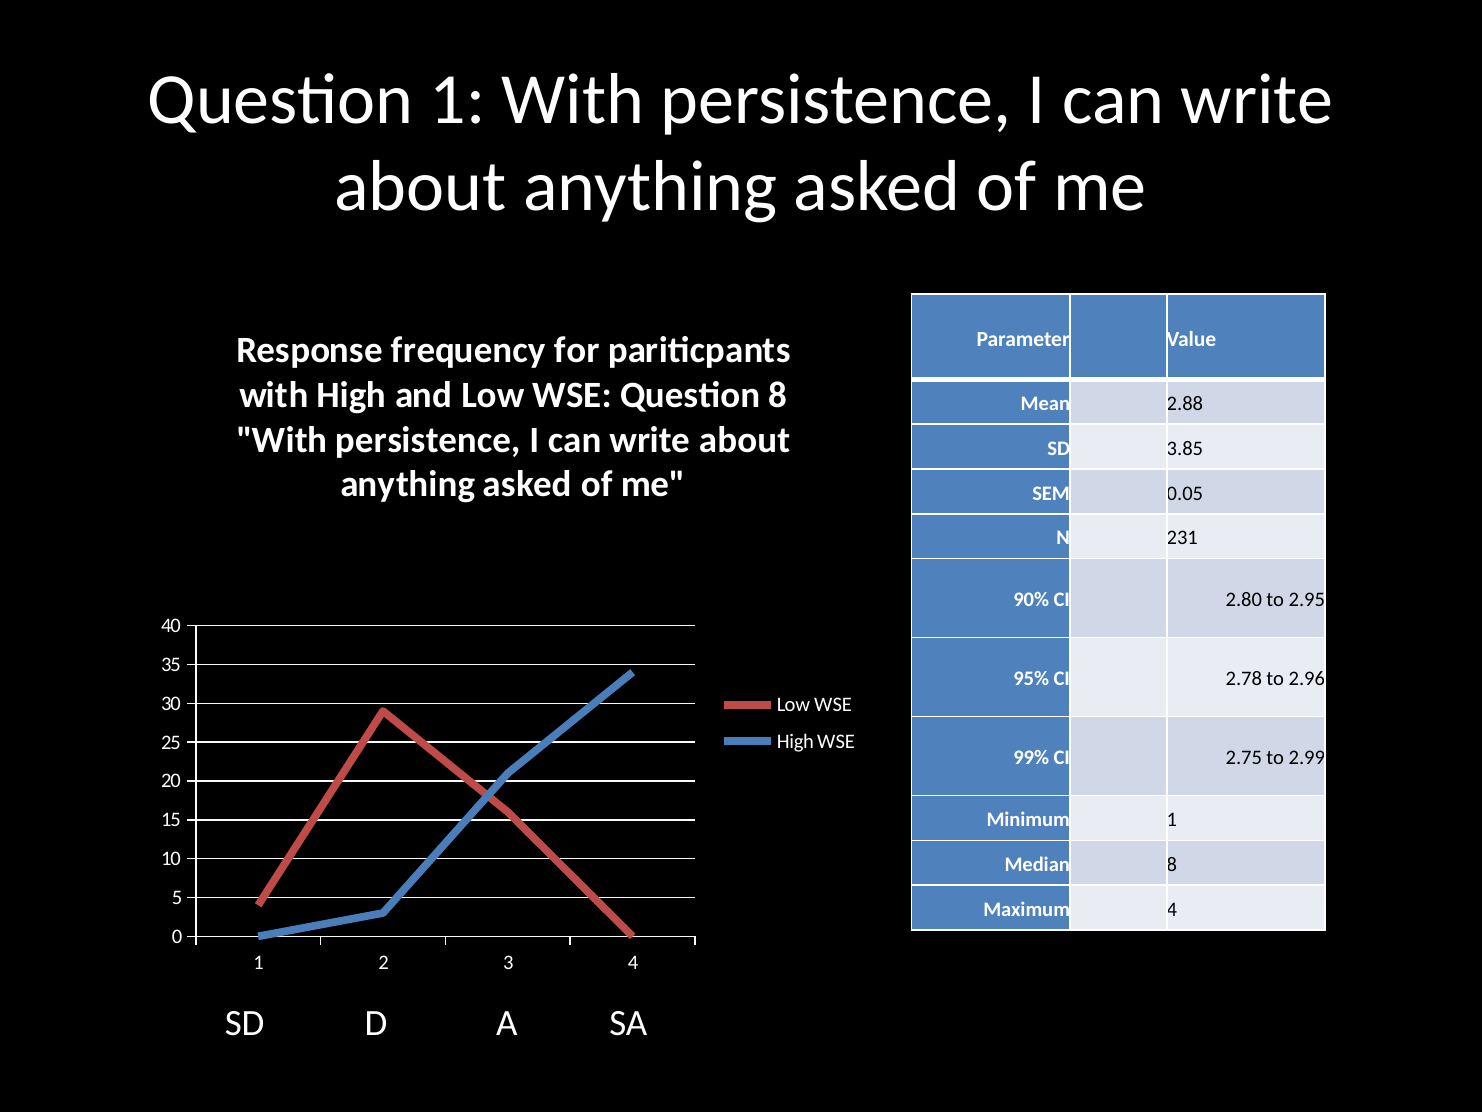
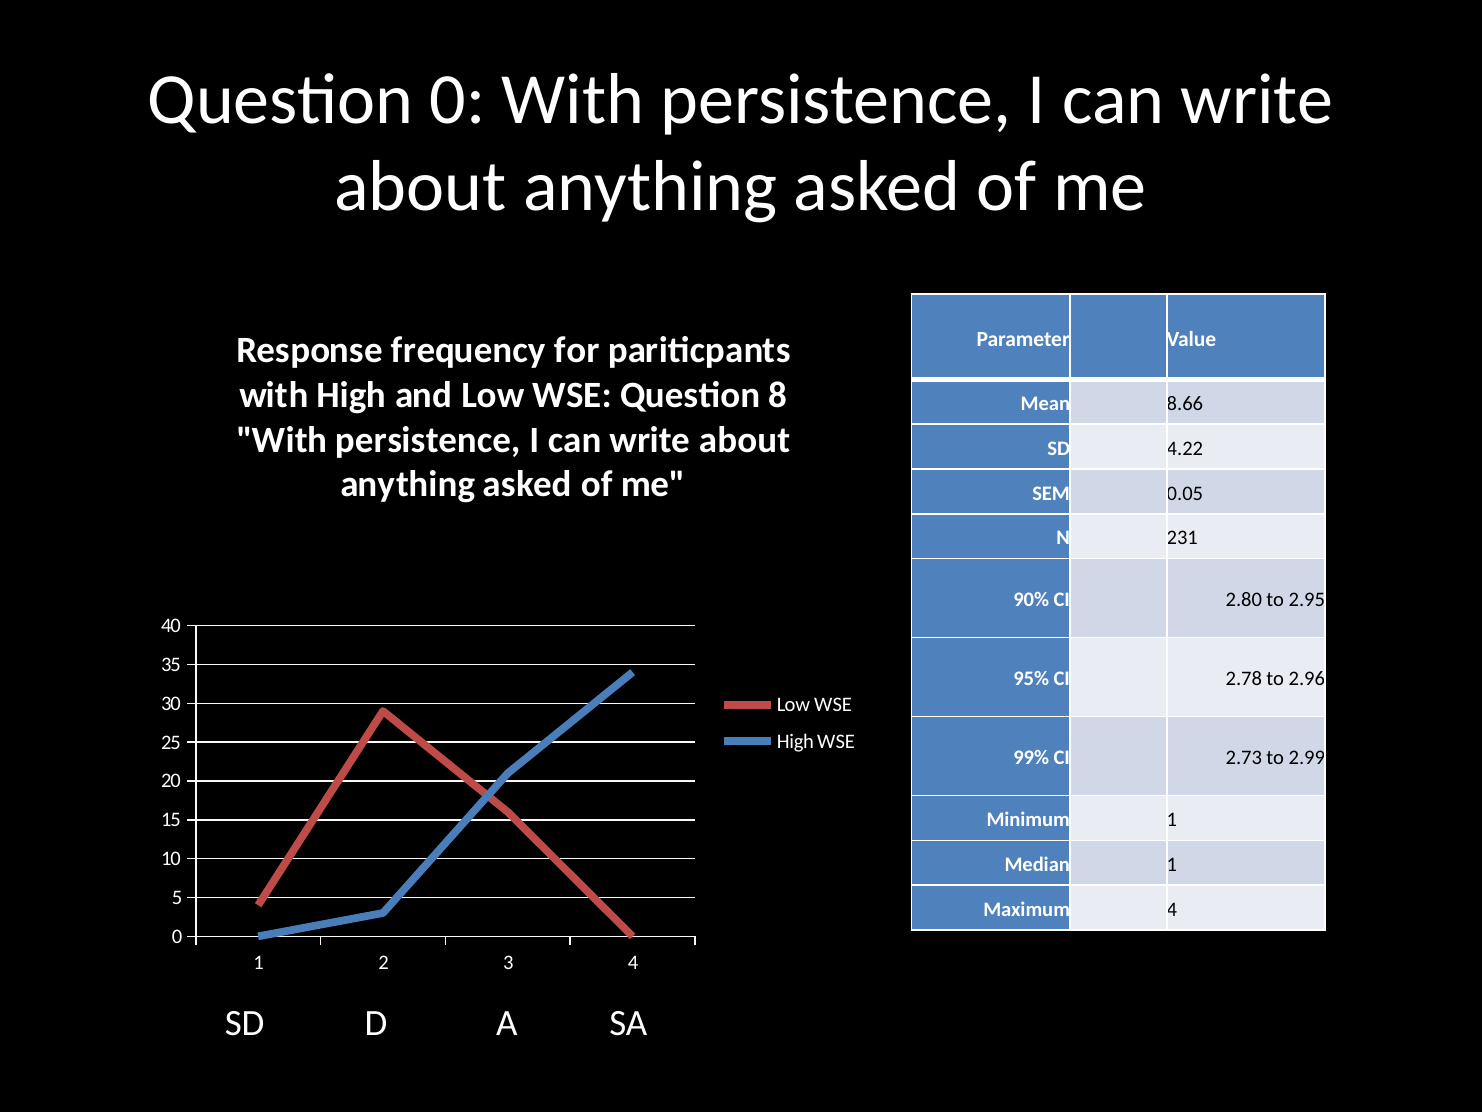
Question 1: 1 -> 0 (457, 100)
2.88: 2.88 -> 8.66 (1185, 404)
3.85: 3.85 -> 4.22 (1185, 448)
2.75: 2.75 -> 2.73 (1244, 758)
Median 8: 8 -> 1 (1172, 864)
